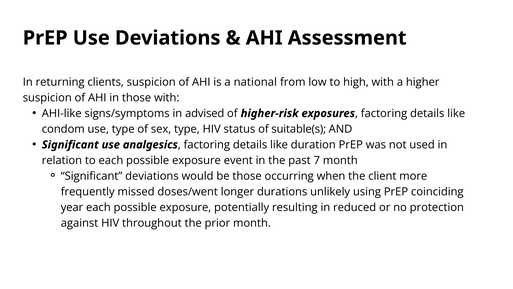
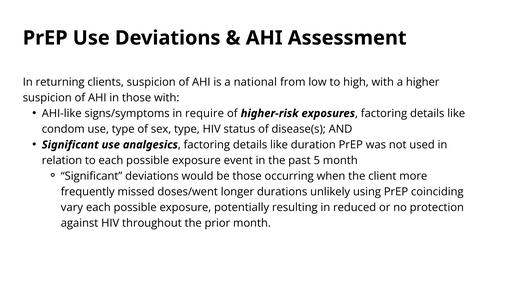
advised: advised -> require (205, 113)
suitable(s: suitable(s -> disease(s (299, 129)
7: 7 -> 5 (317, 160)
year: year -> vary (72, 207)
